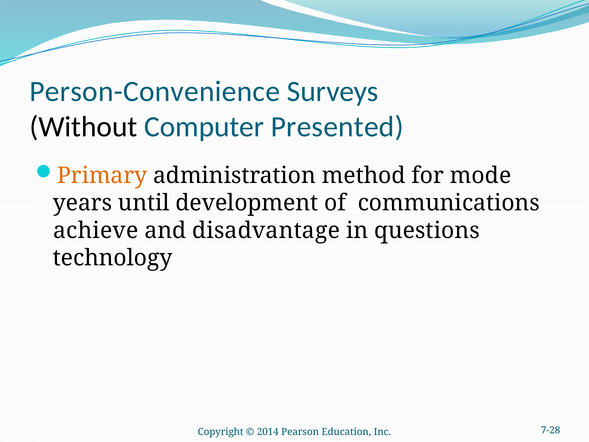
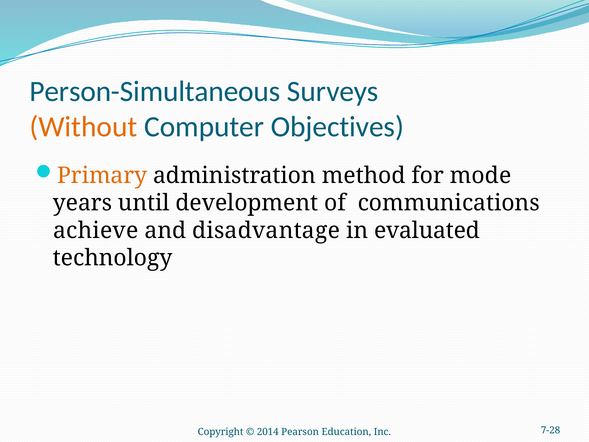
Person-Convenience: Person-Convenience -> Person-Simultaneous (155, 91)
Without colour: black -> orange (83, 127)
Presented: Presented -> Objectives (337, 127)
questions: questions -> evaluated (427, 230)
